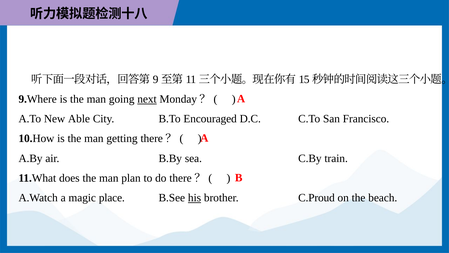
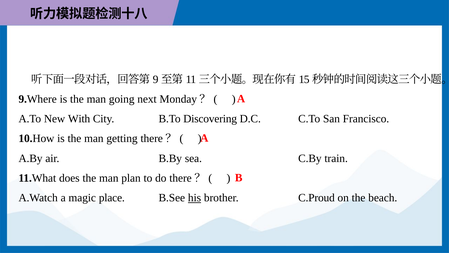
next underline: present -> none (147, 99)
Able: Able -> With (79, 119)
Encouraged: Encouraged -> Discovering (210, 119)
